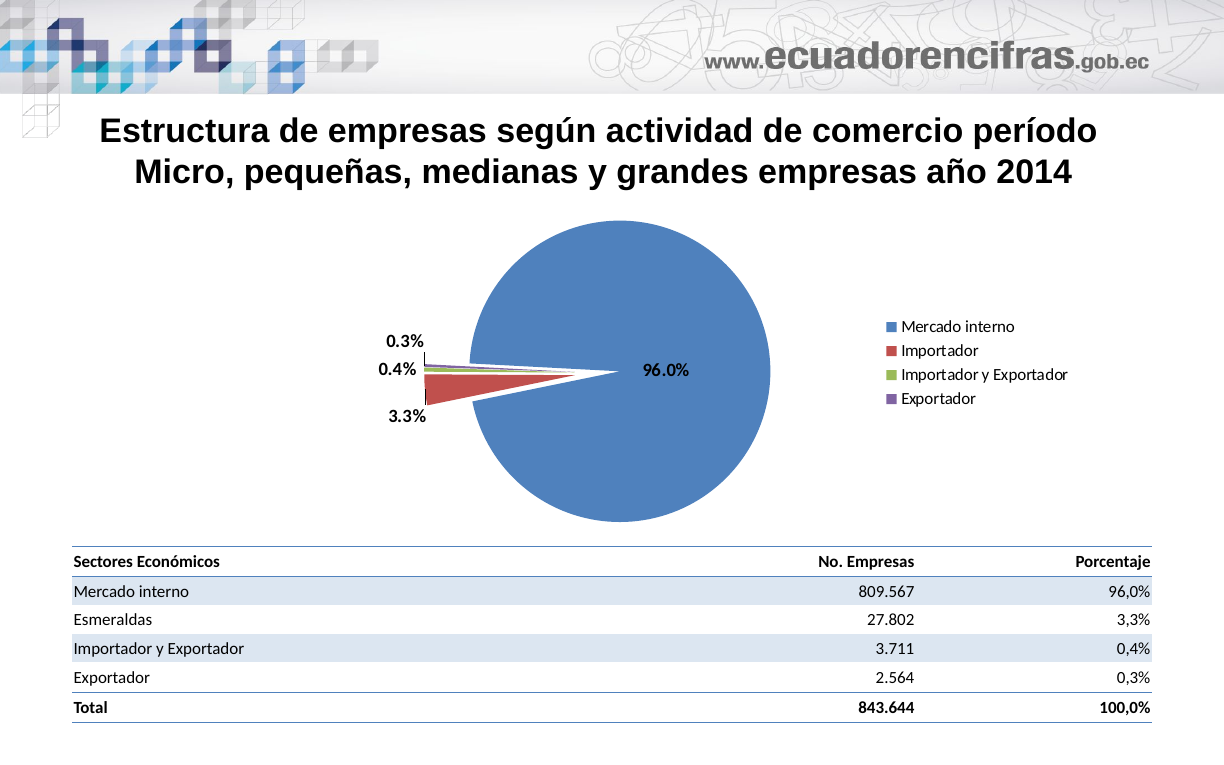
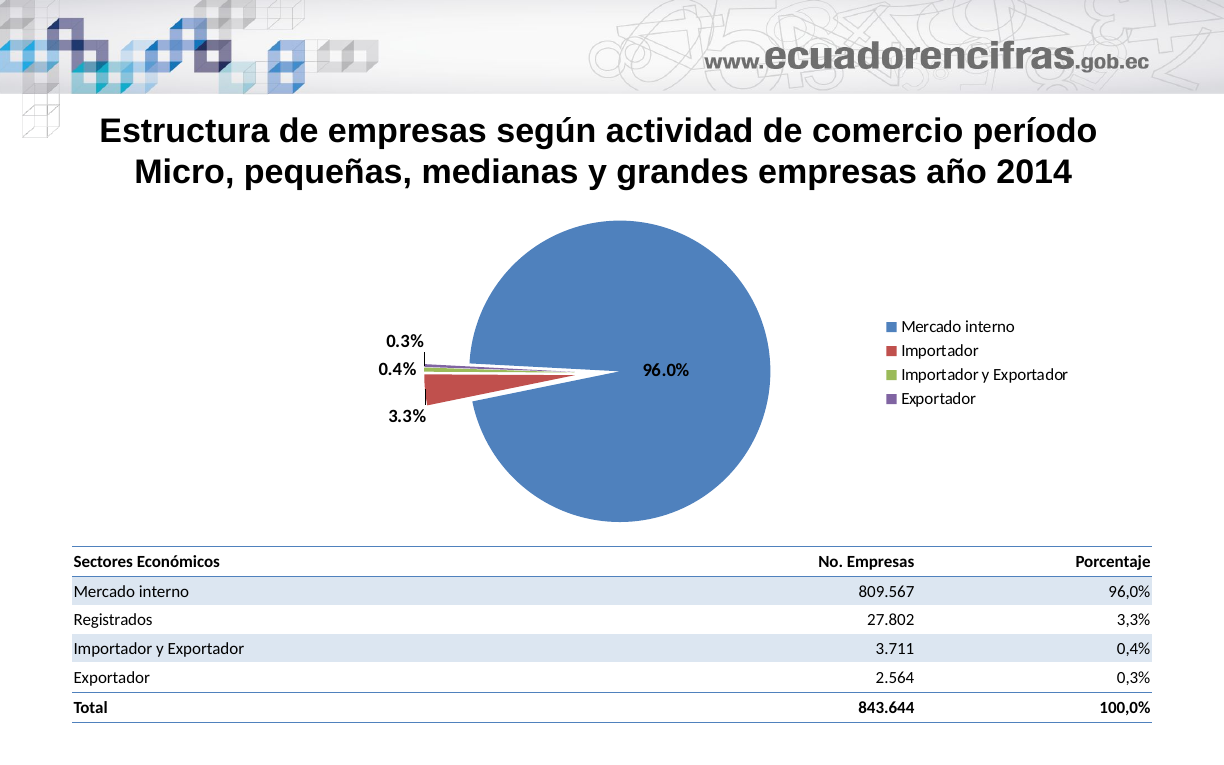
Esmeraldas: Esmeraldas -> Registrados (113, 620)
